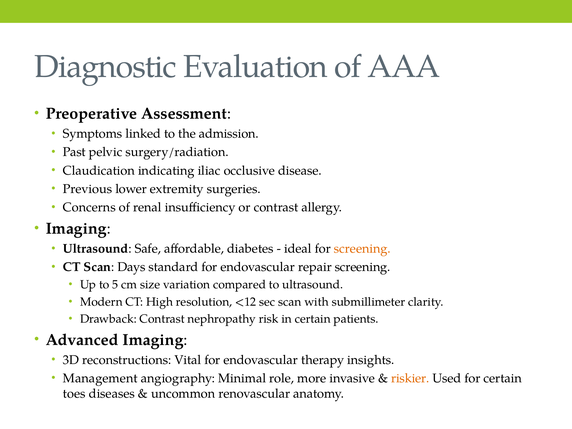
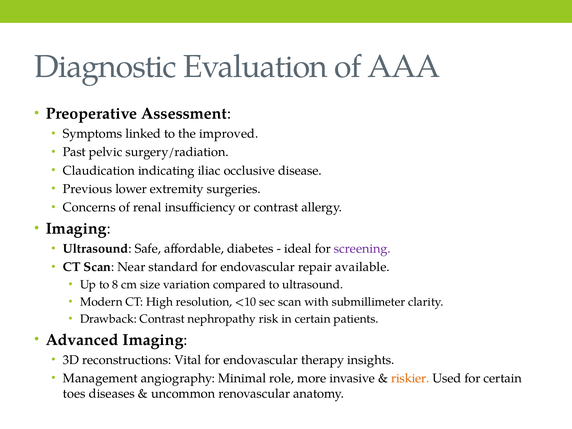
admission: admission -> improved (229, 134)
screening colour: orange -> purple (362, 249)
Days: Days -> Near (131, 267)
repair screening: screening -> available (362, 267)
5: 5 -> 8 (115, 285)
<12: <12 -> <10 (246, 302)
